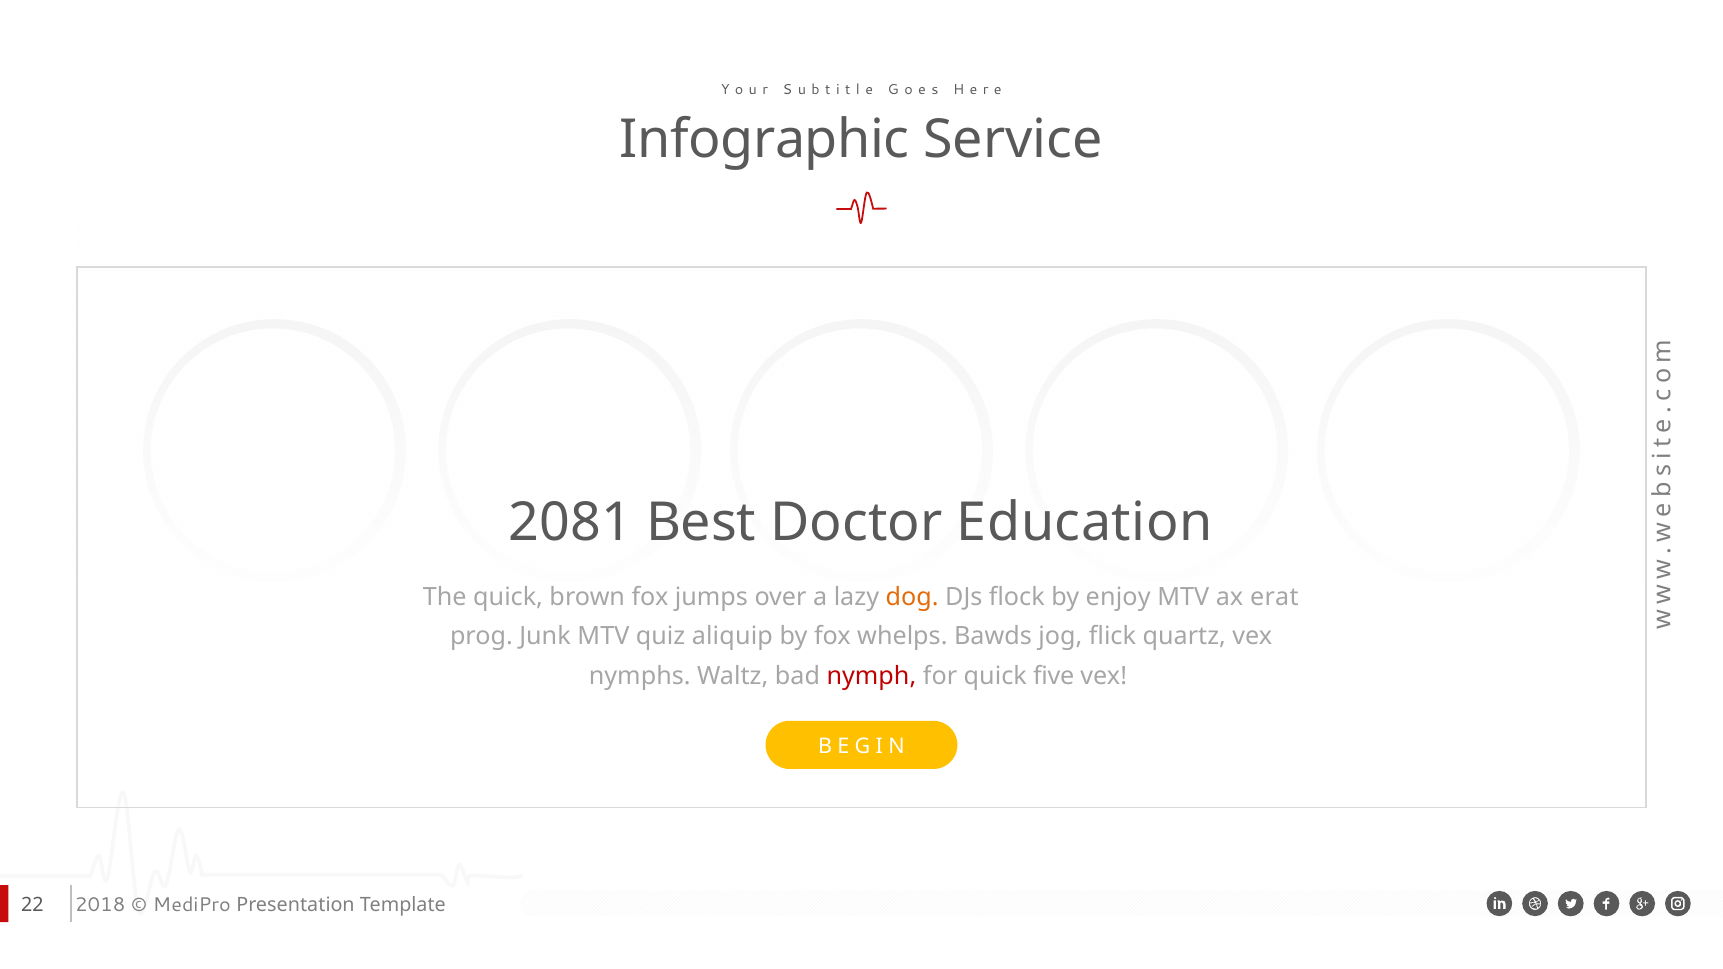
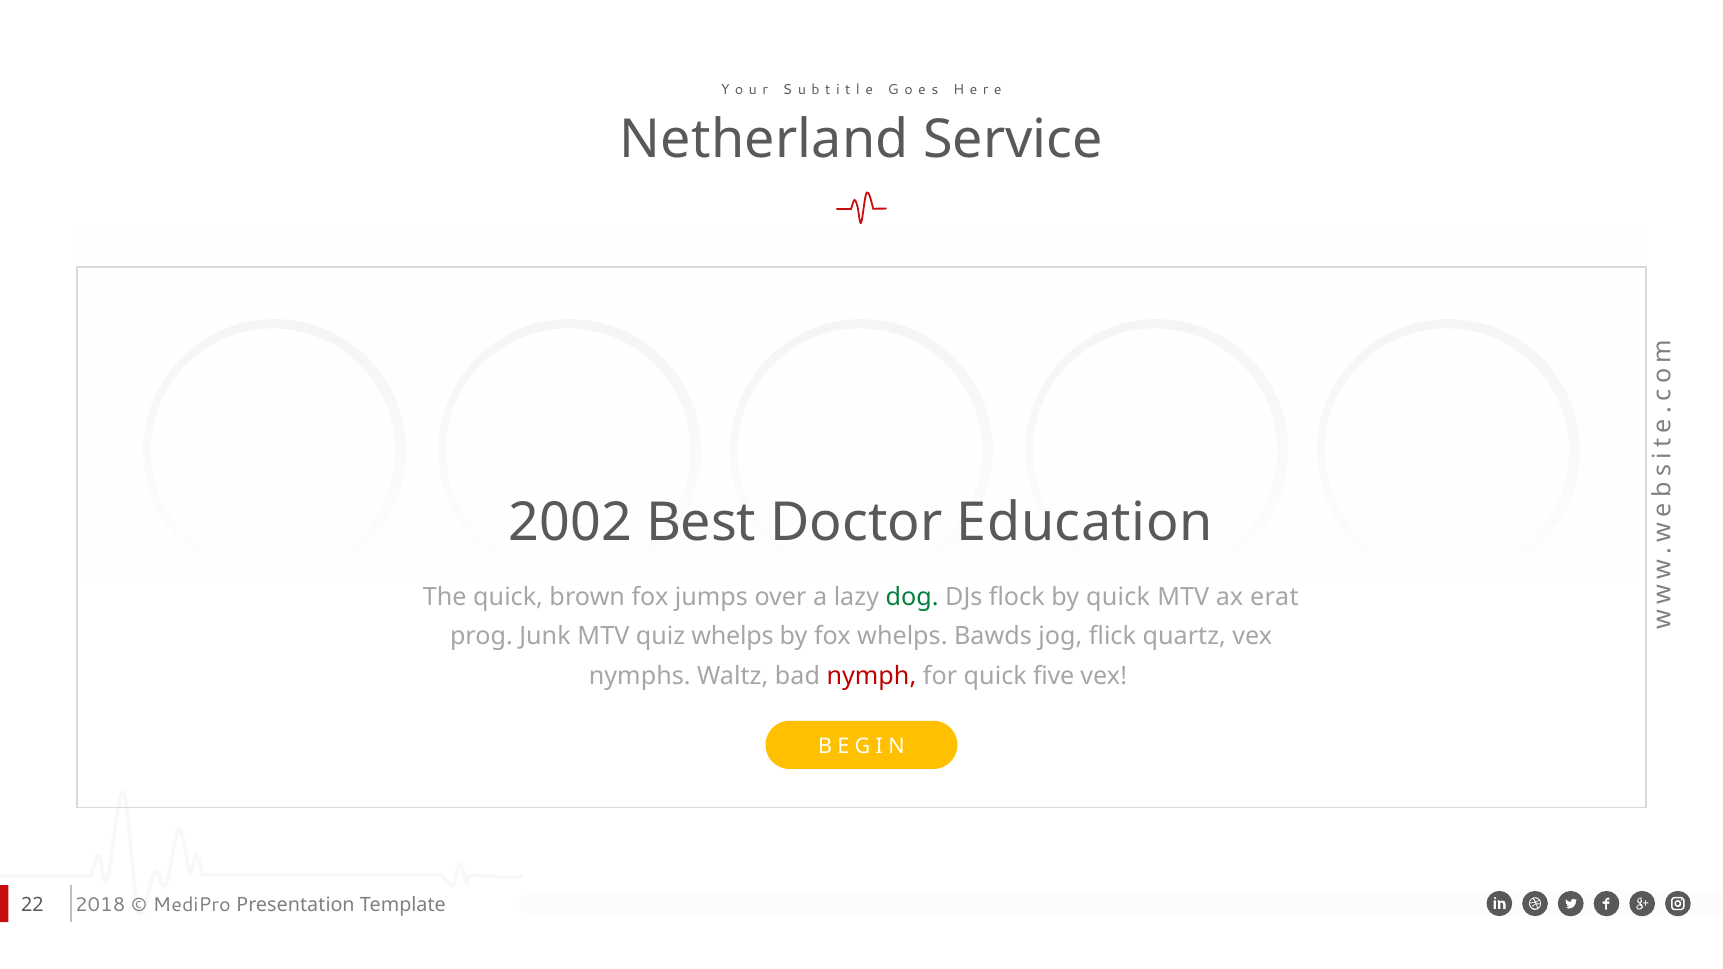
Infographic: Infographic -> Netherland (764, 140)
2081: 2081 -> 2002 (570, 522)
dog colour: orange -> green (912, 598)
by enjoy: enjoy -> quick (1118, 598)
quiz aliquip: aliquip -> whelps (733, 637)
